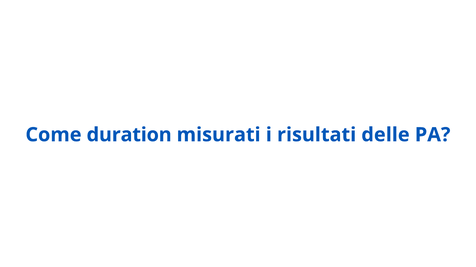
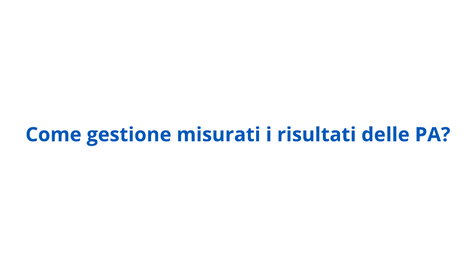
duration: duration -> gestione (129, 135)
